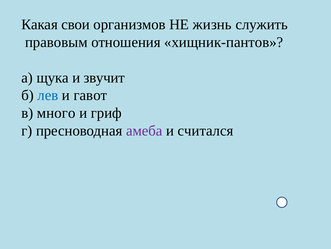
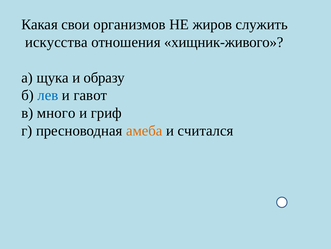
жизнь: жизнь -> жиров (212, 24)
правовым: правовым -> искусства (56, 42)
хищник-пантов: хищник-пантов -> хищник-живого (224, 42)
звучит: звучит -> образу (104, 77)
амеба colour: purple -> orange (144, 130)
